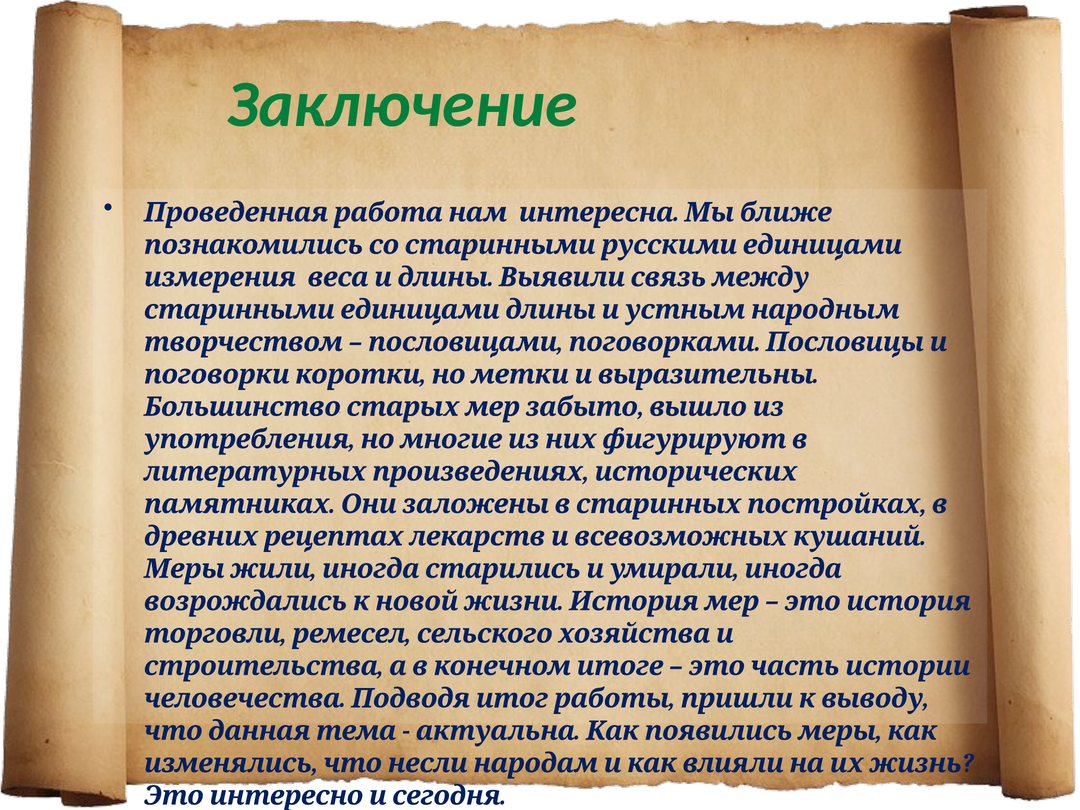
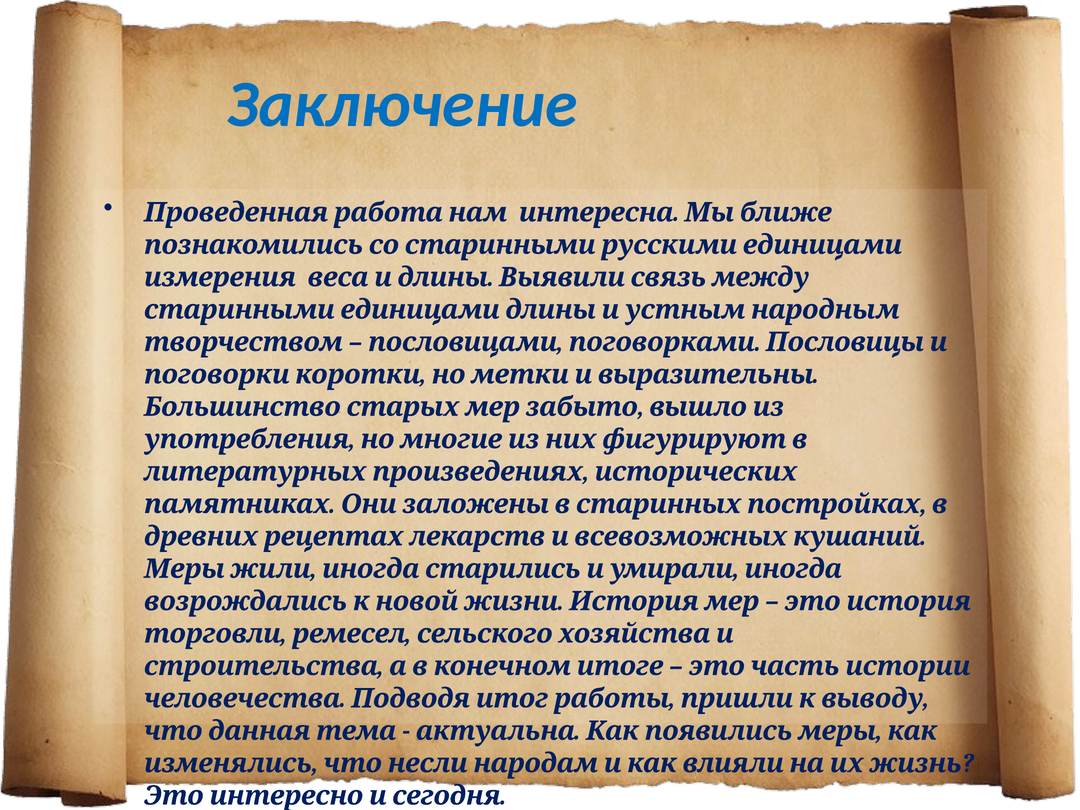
Заключение colour: green -> blue (402, 105)
